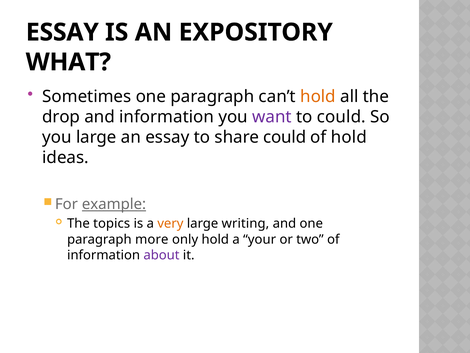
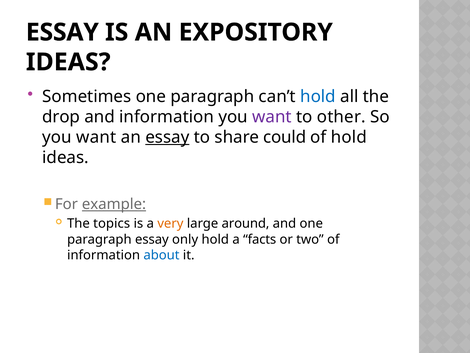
WHAT: WHAT -> IDEAS (68, 62)
hold colour: orange -> blue (318, 96)
to could: could -> other (341, 117)
large: large -> want (96, 137)
essay underline: none -> present (167, 137)
writing: writing -> around (246, 223)
paragraph more: more -> essay (152, 239)
your: your -> facts (260, 239)
about colour: purple -> blue (161, 255)
